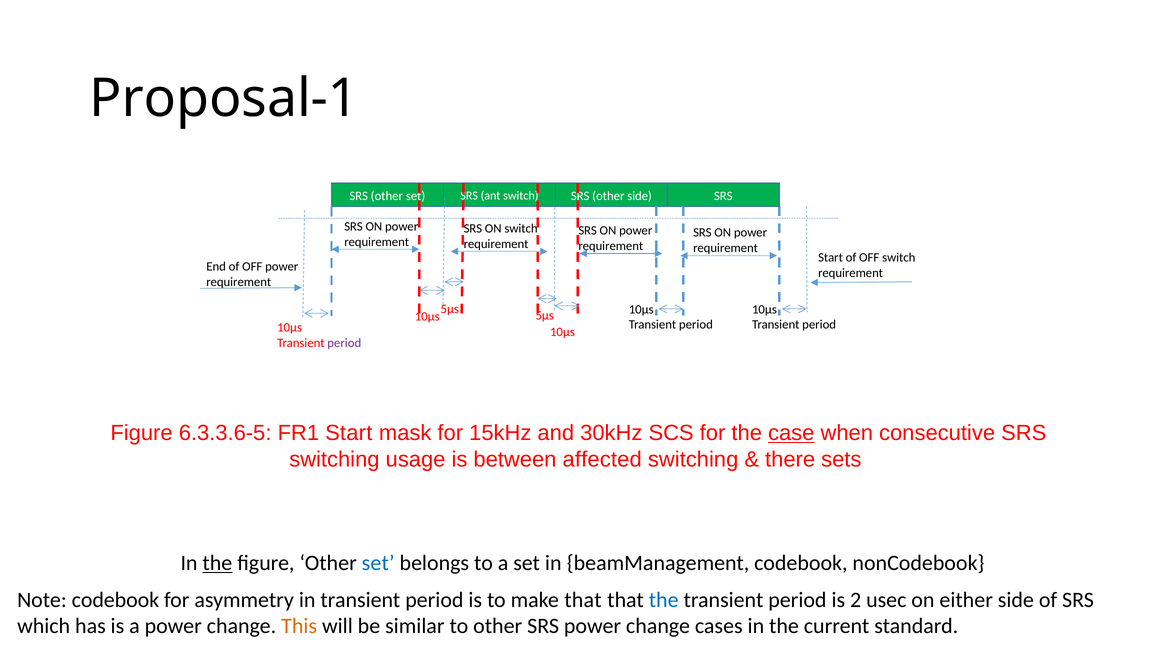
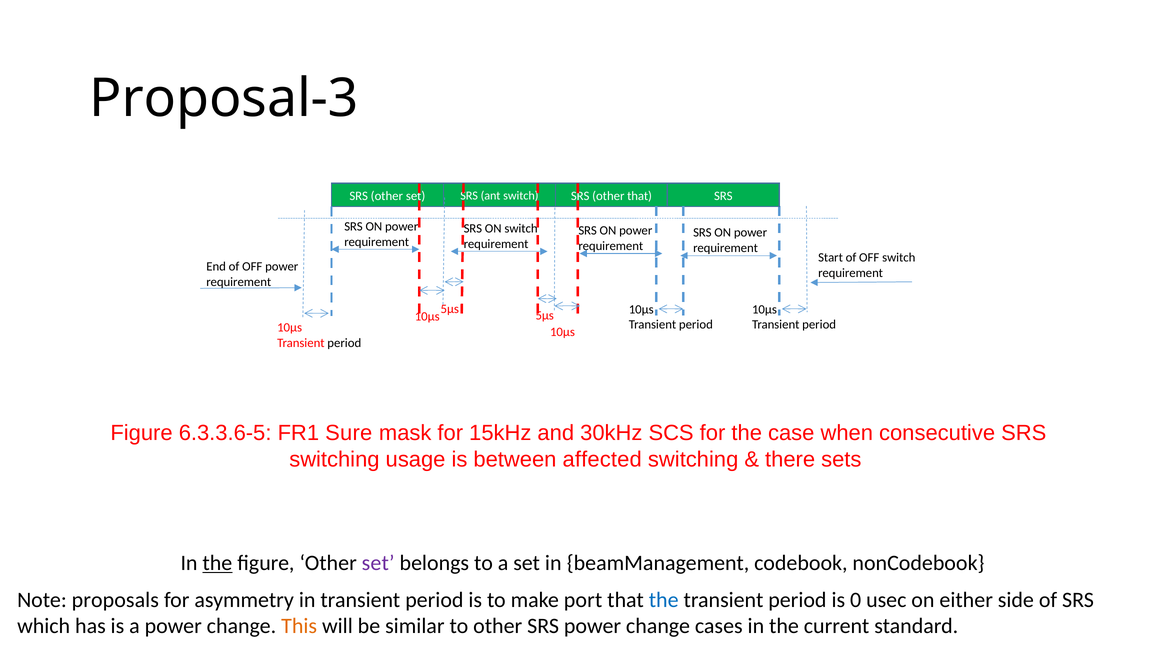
Proposal-1: Proposal-1 -> Proposal-3 (224, 98)
other side: side -> that (640, 196)
period colour: purple -> black (344, 343)
FR1 Start: Start -> Sure (349, 433)
case underline: present -> none (791, 433)
set colour: blue -> purple (378, 563)
Note codebook: codebook -> proposals (115, 600)
make that: that -> port (583, 600)
2: 2 -> 0 (856, 600)
